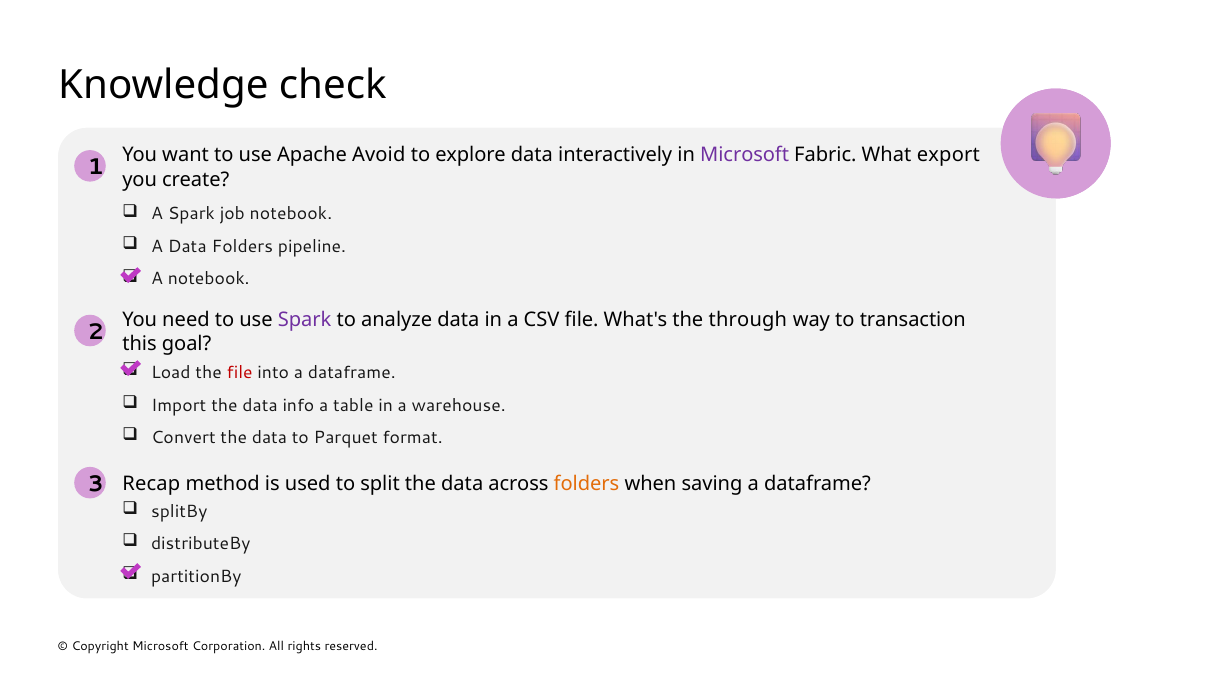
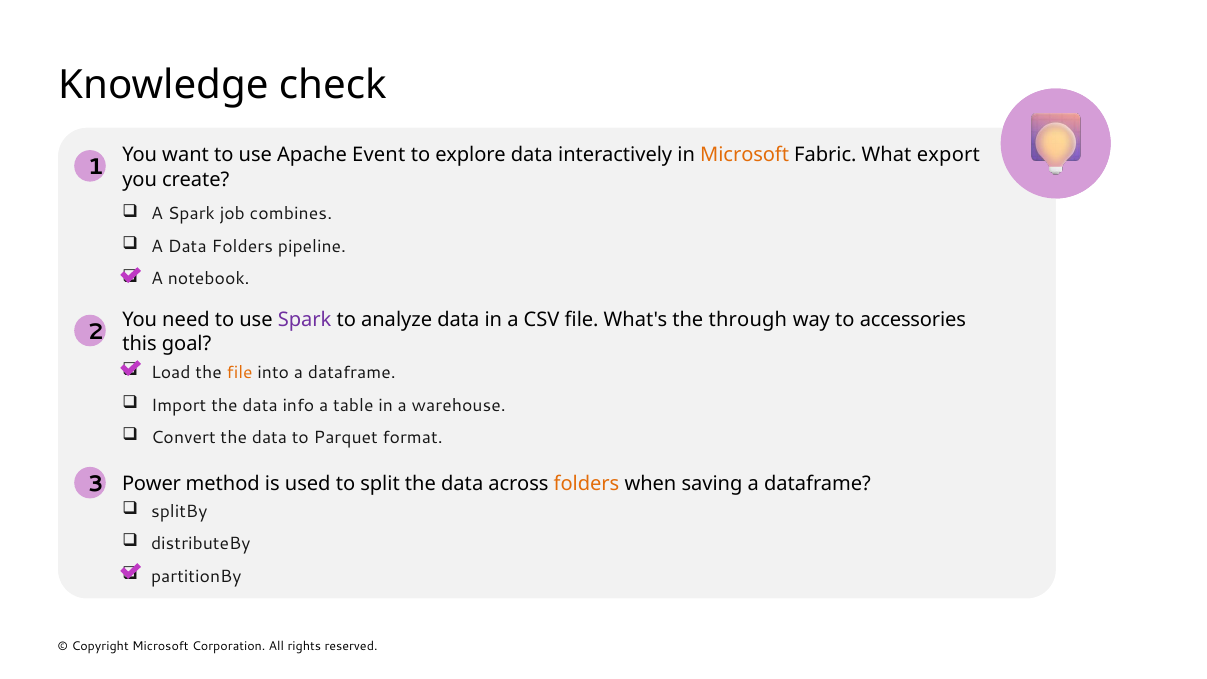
Avoid: Avoid -> Event (379, 155)
Microsoft colour: purple -> orange (745, 155)
job notebook: notebook -> combines (291, 214)
transaction: transaction -> accessories (913, 320)
file colour: red -> orange (240, 373)
Recap: Recap -> Power (151, 484)
